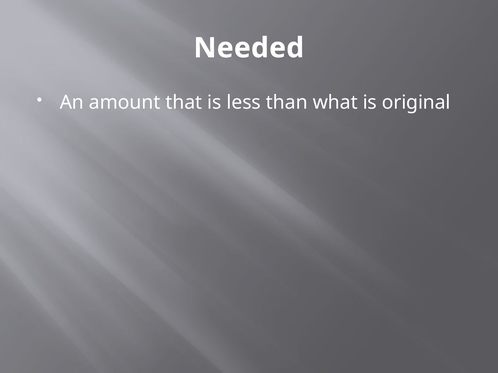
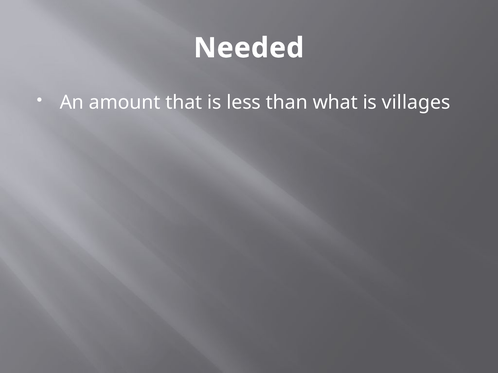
original: original -> villages (416, 103)
